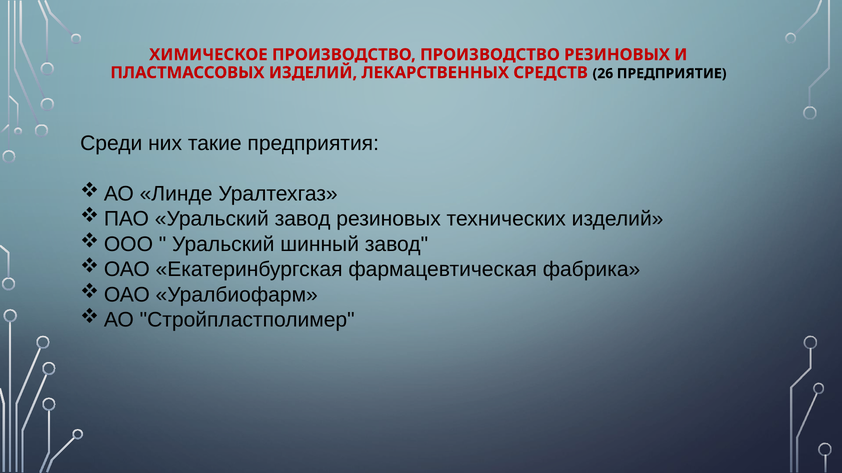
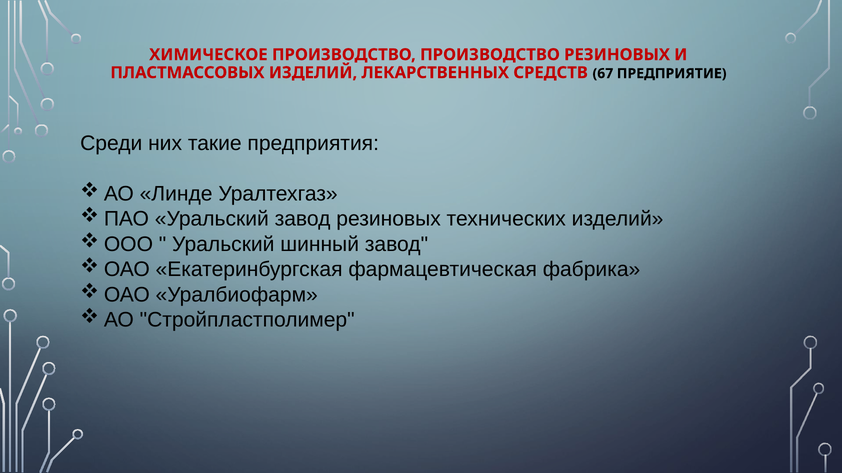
26: 26 -> 67 (603, 74)
